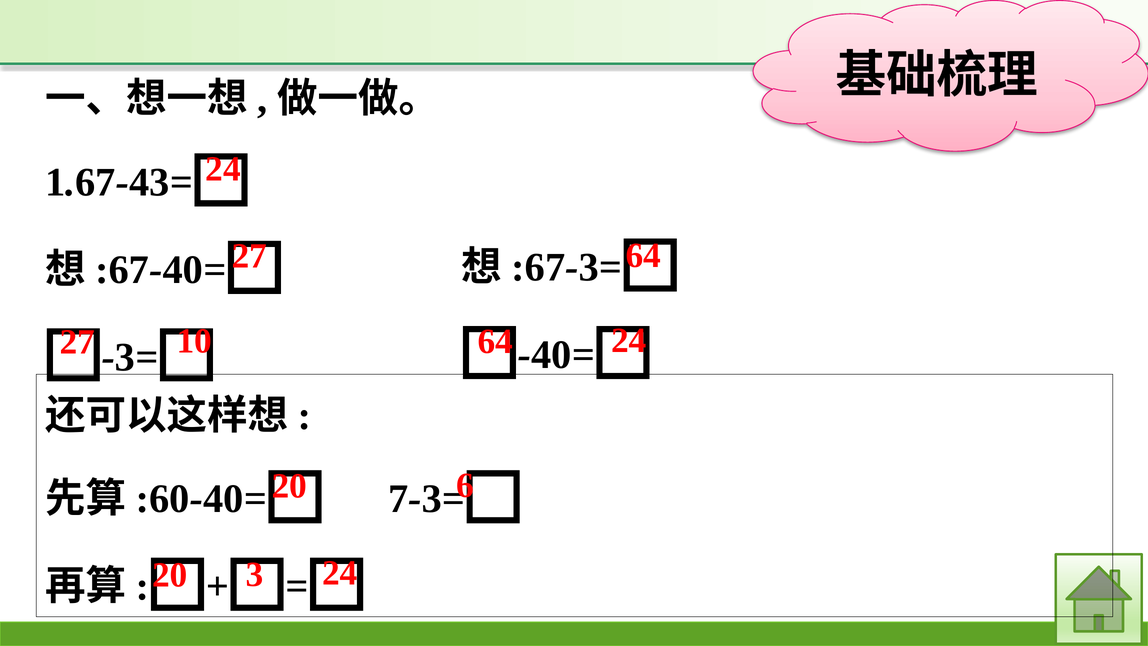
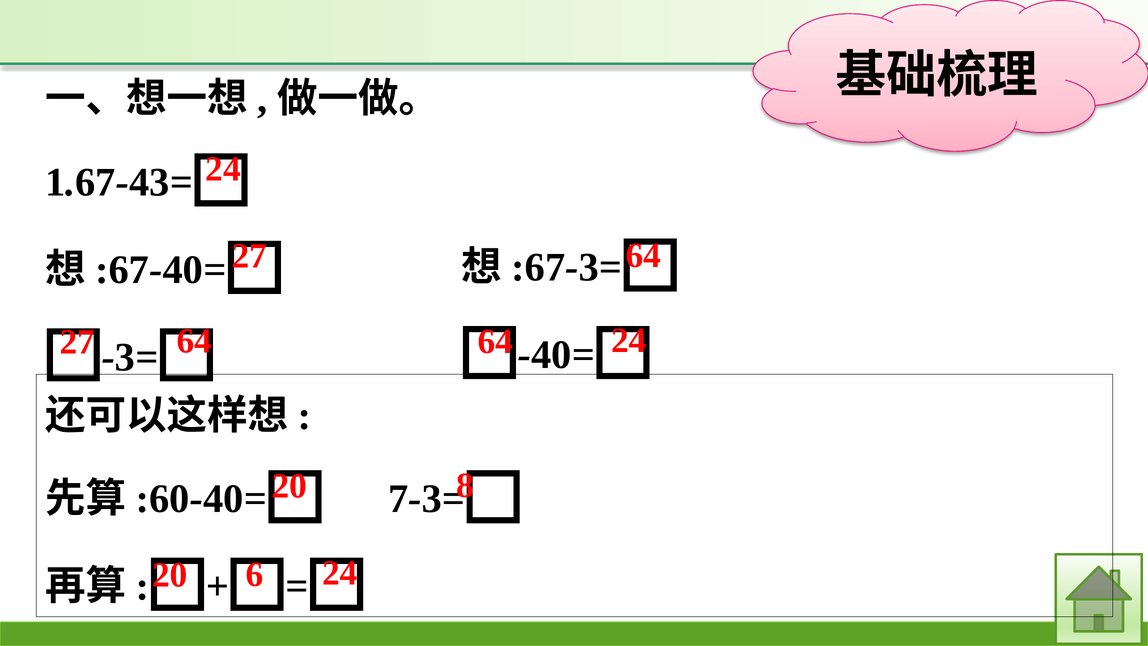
27 10: 10 -> 64 (194, 341)
6: 6 -> 8 (465, 485)
3: 3 -> 6 (254, 574)
